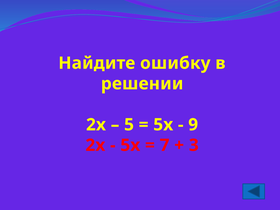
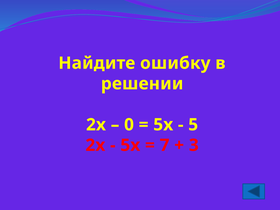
5: 5 -> 0 (129, 125)
9: 9 -> 5 (193, 125)
